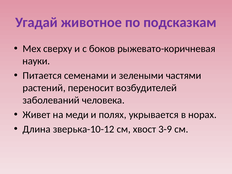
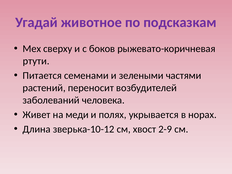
науки: науки -> ртути (36, 61)
3-9: 3-9 -> 2-9 (165, 129)
